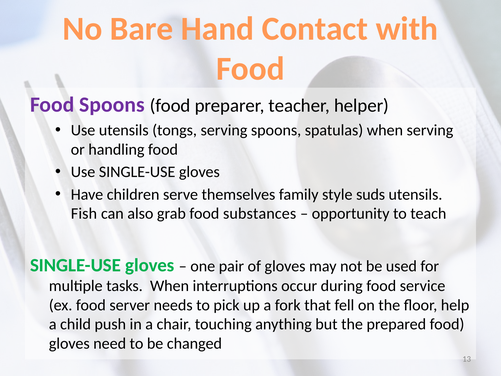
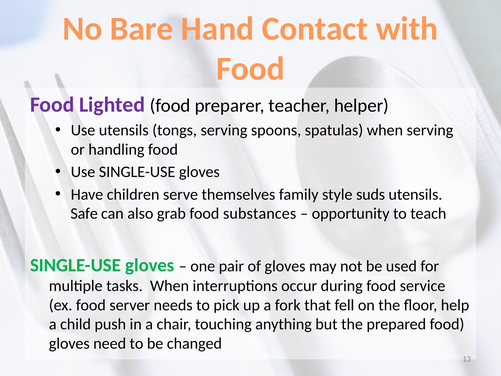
Food Spoons: Spoons -> Lighted (112, 105)
Fish: Fish -> Safe (84, 214)
